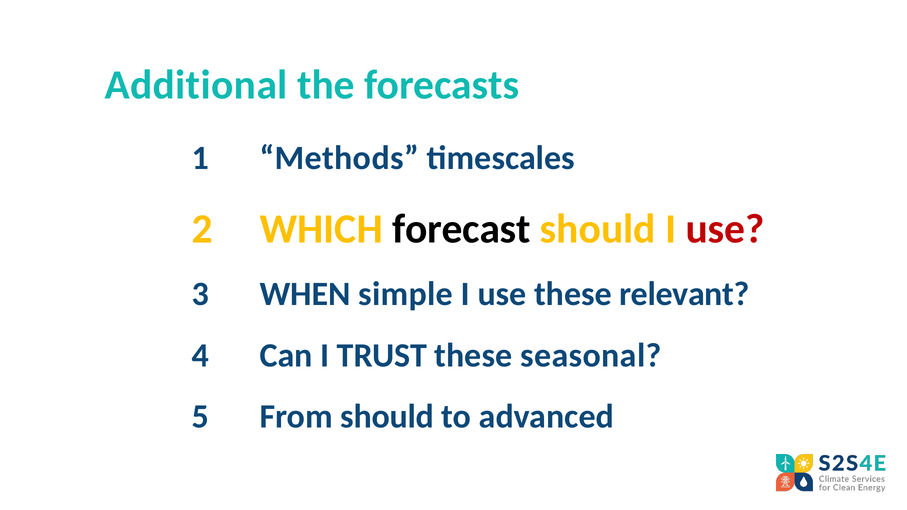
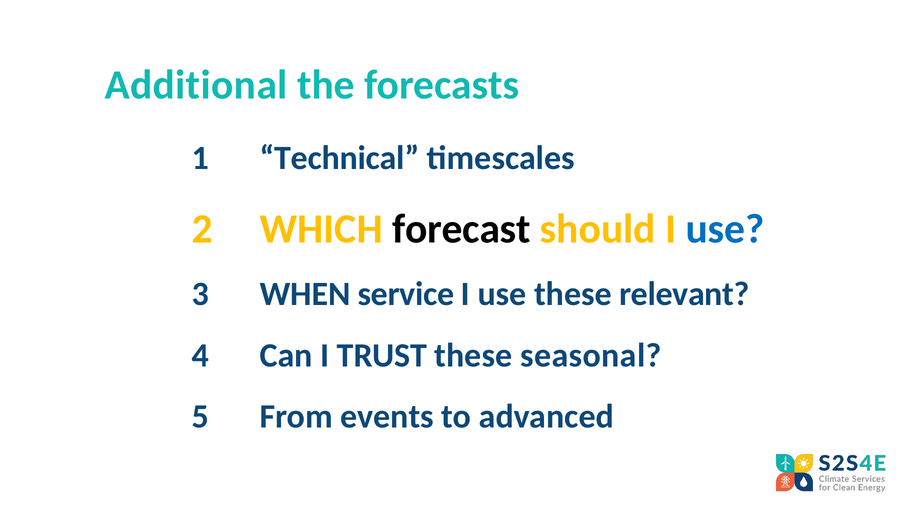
Methods: Methods -> Technical (339, 158)
use colour: red -> blue (725, 229)
simple: simple -> service (406, 294)
From should: should -> events (387, 417)
